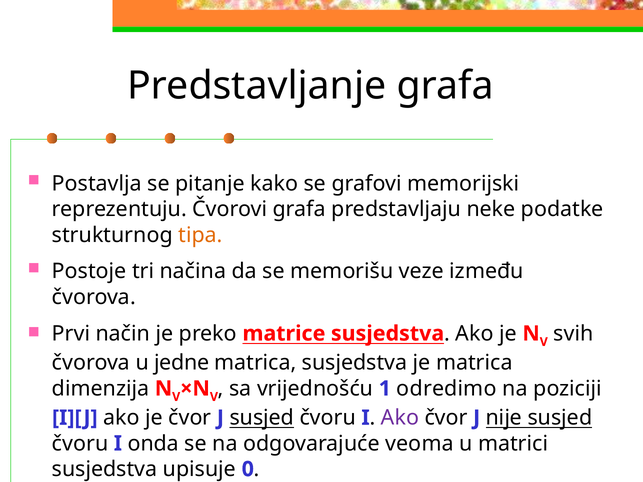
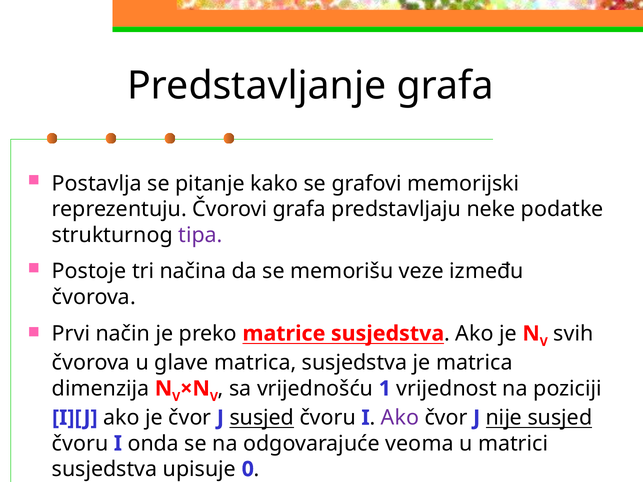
tipa colour: orange -> purple (200, 235)
jedne: jedne -> glave (182, 363)
odredimo: odredimo -> vrijednost (447, 389)
